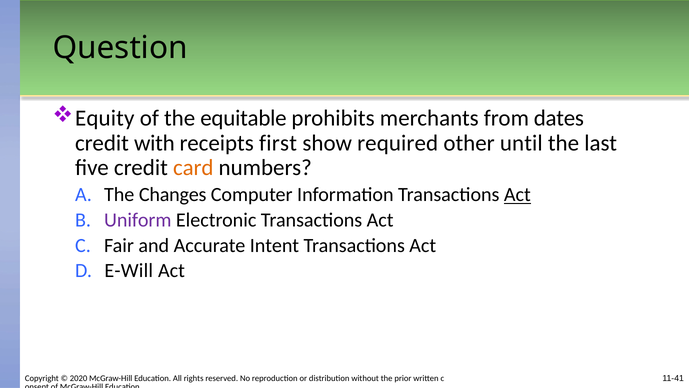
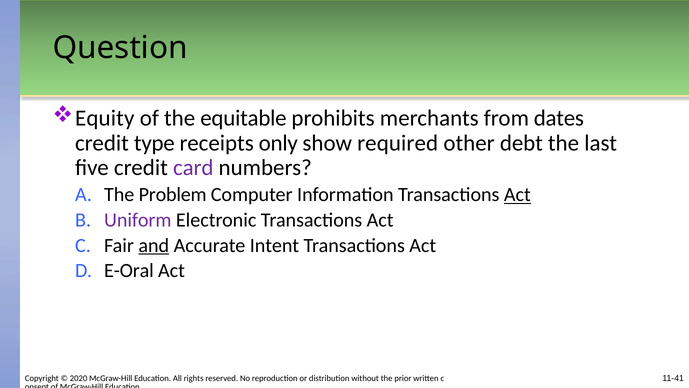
with: with -> type (154, 143)
first: first -> only (278, 143)
until: until -> debt (521, 143)
card colour: orange -> purple (193, 168)
Changes: Changes -> Problem (173, 195)
and underline: none -> present (154, 245)
E-Will: E-Will -> E-Oral (129, 270)
